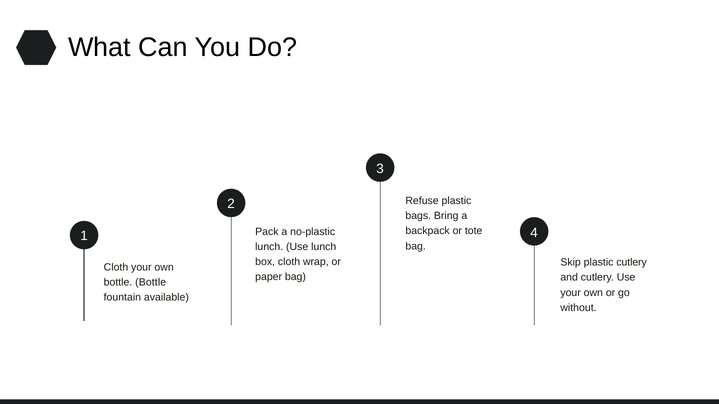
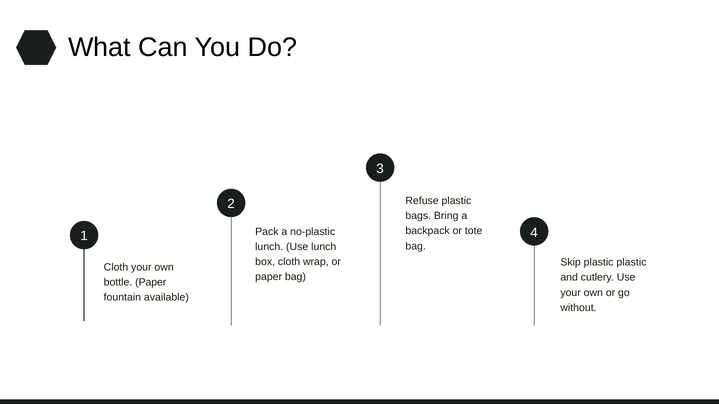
plastic cutlery: cutlery -> plastic (632, 263)
bottle Bottle: Bottle -> Paper (151, 282)
